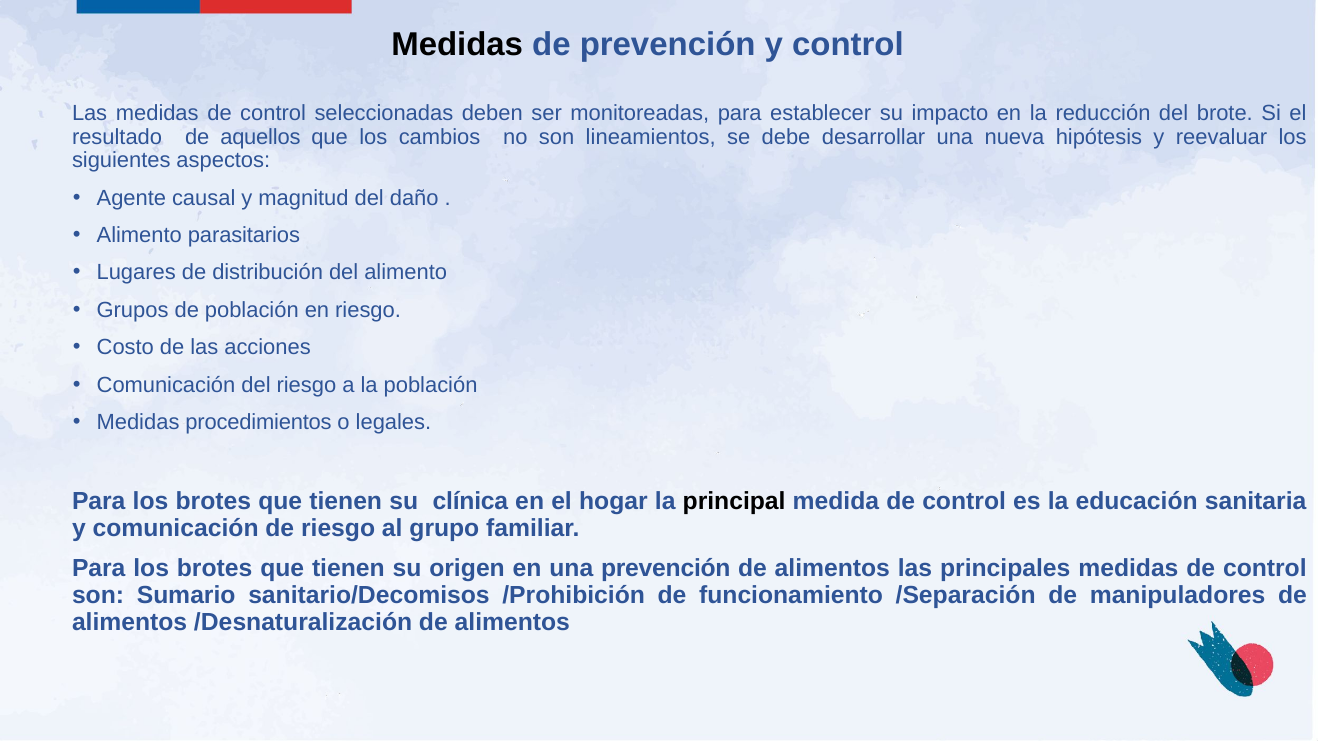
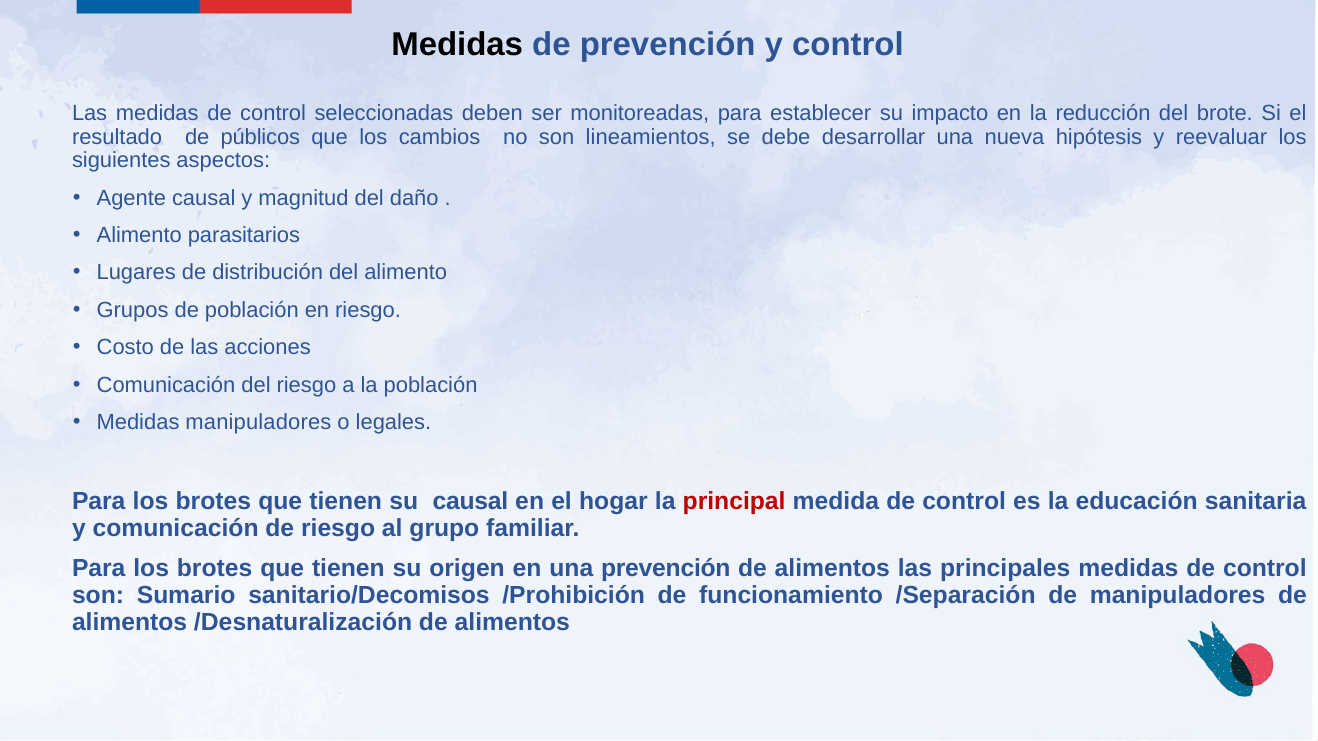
aquellos: aquellos -> públicos (260, 137)
Medidas procedimientos: procedimientos -> manipuladores (258, 422)
su clínica: clínica -> causal (470, 502)
principal colour: black -> red (734, 502)
